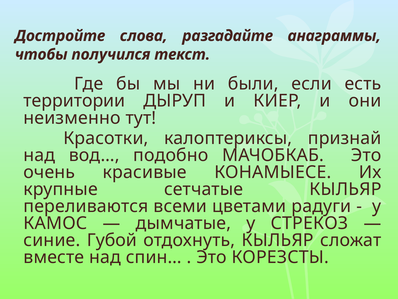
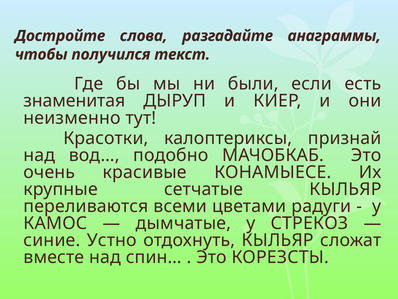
территории: территории -> знаменитая (74, 101)
Губой: Губой -> Устно (112, 240)
